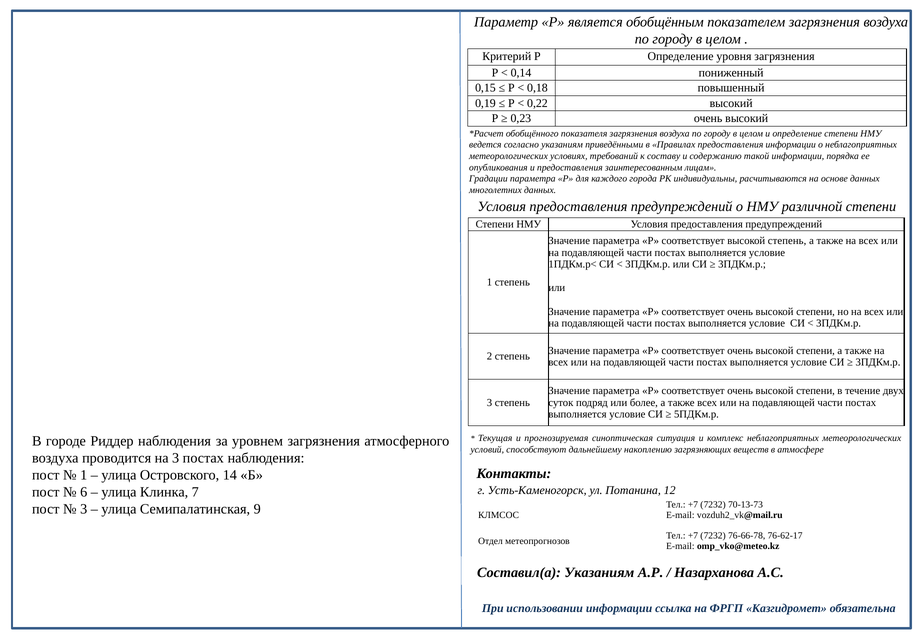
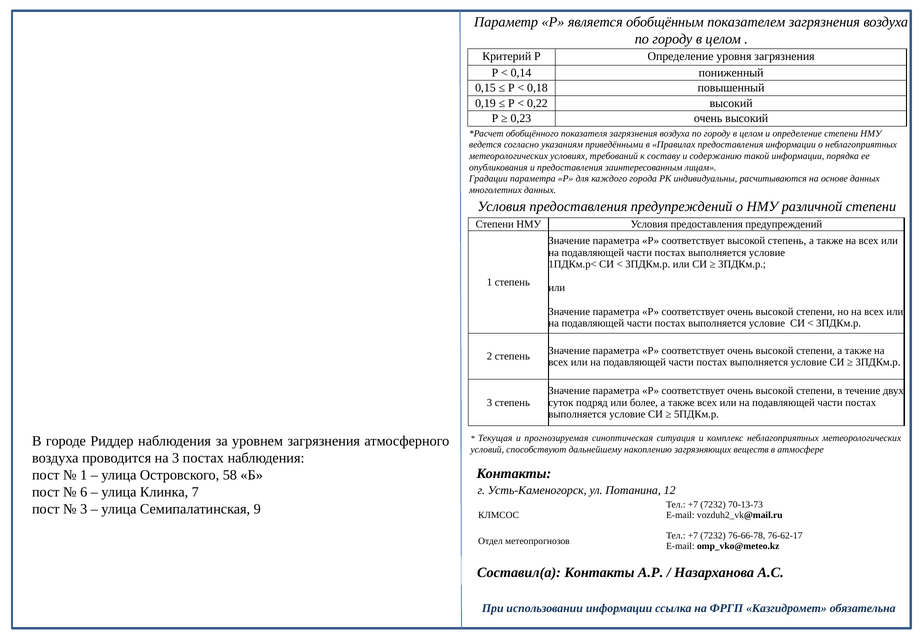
14: 14 -> 58 (230, 475)
Составил(а Указаниям: Указаниям -> Контакты (599, 573)
